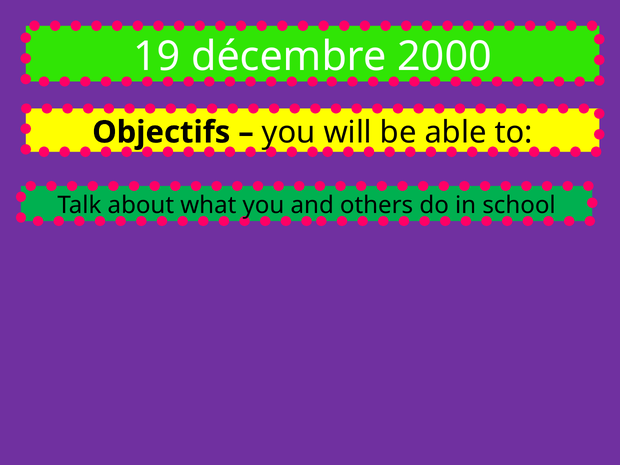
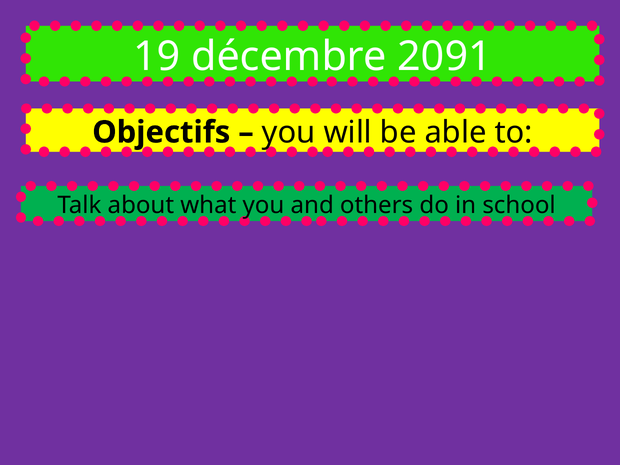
2000: 2000 -> 2091 (445, 57)
